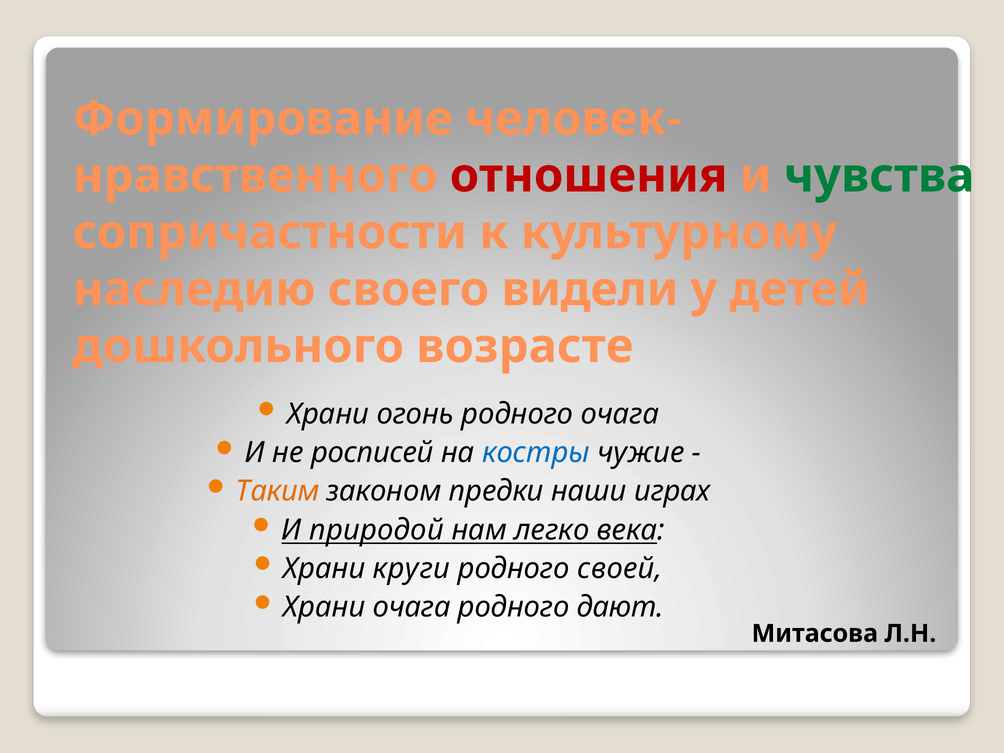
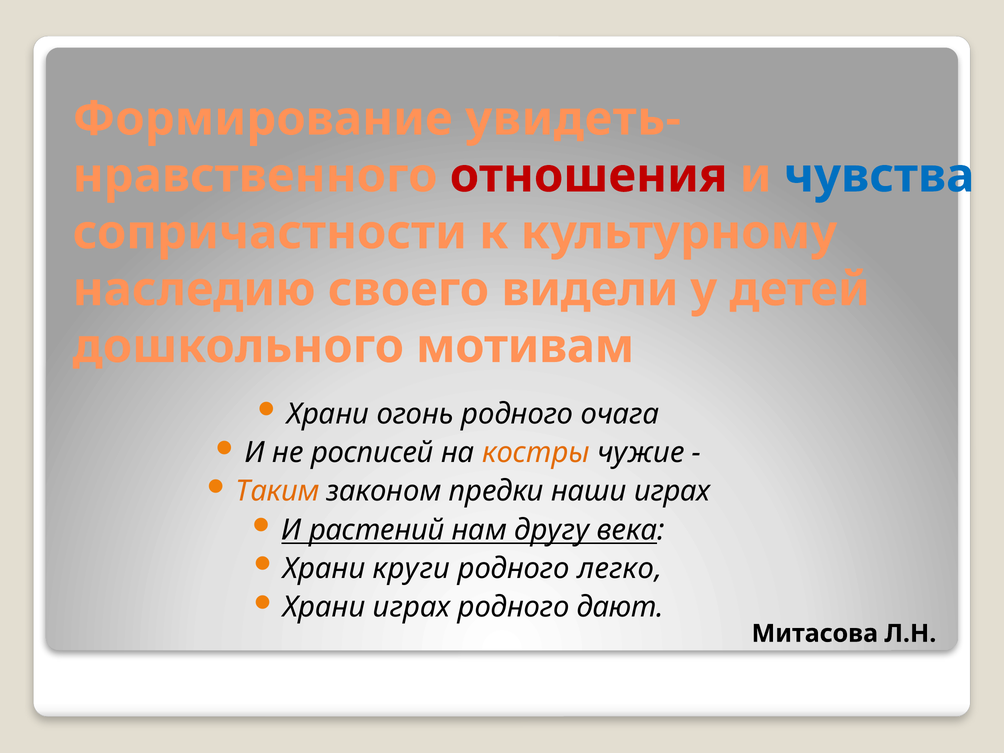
человек-: человек- -> увидеть- (573, 119)
чувства colour: green -> blue (879, 176)
возрасте: возрасте -> мотивам (525, 346)
костры colour: blue -> orange (536, 453)
природой: природой -> растений (377, 530)
легко: легко -> другу (552, 530)
своей: своей -> легко (620, 568)
Храни очага: очага -> играх (412, 607)
